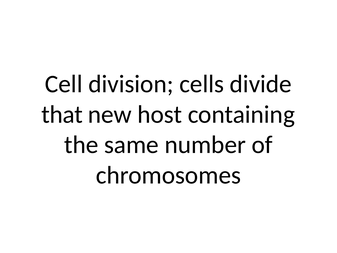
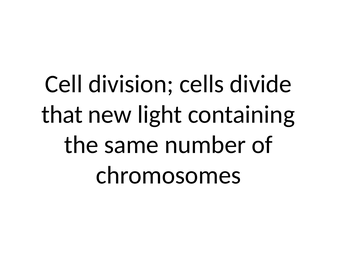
host: host -> light (160, 114)
